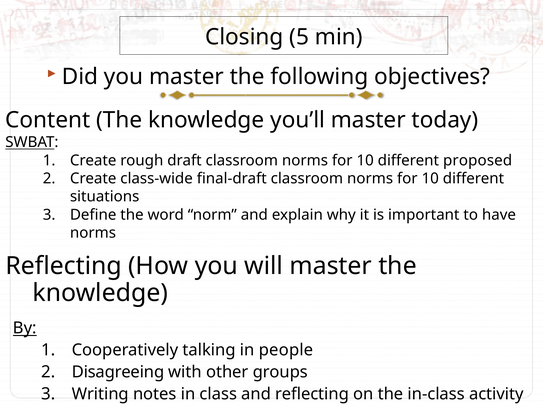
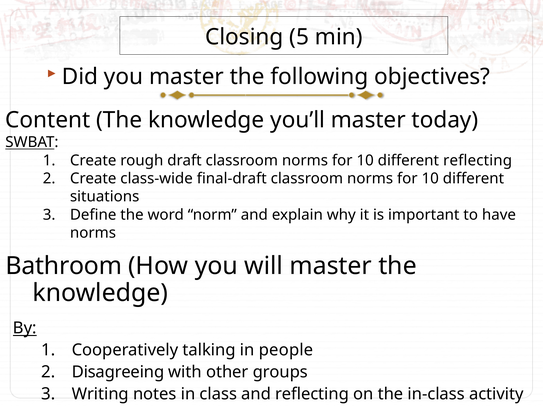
different proposed: proposed -> reflecting (478, 160)
Reflecting: Reflecting -> Bathroom (64, 266)
